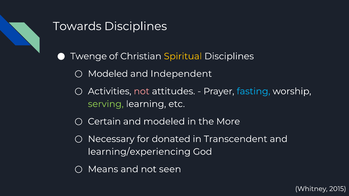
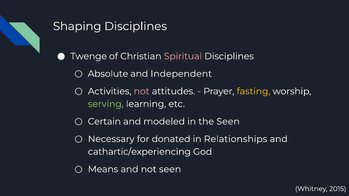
Towards: Towards -> Shaping (77, 26)
Spiritual colour: yellow -> pink (183, 56)
Modeled: Modeled -> Absolute (108, 74)
fasting colour: light blue -> yellow (253, 91)
the More: More -> Seen (228, 122)
Transcendent: Transcendent -> Relationships (236, 139)
learning/experiencing: learning/experiencing -> cathartic/experiencing (139, 152)
